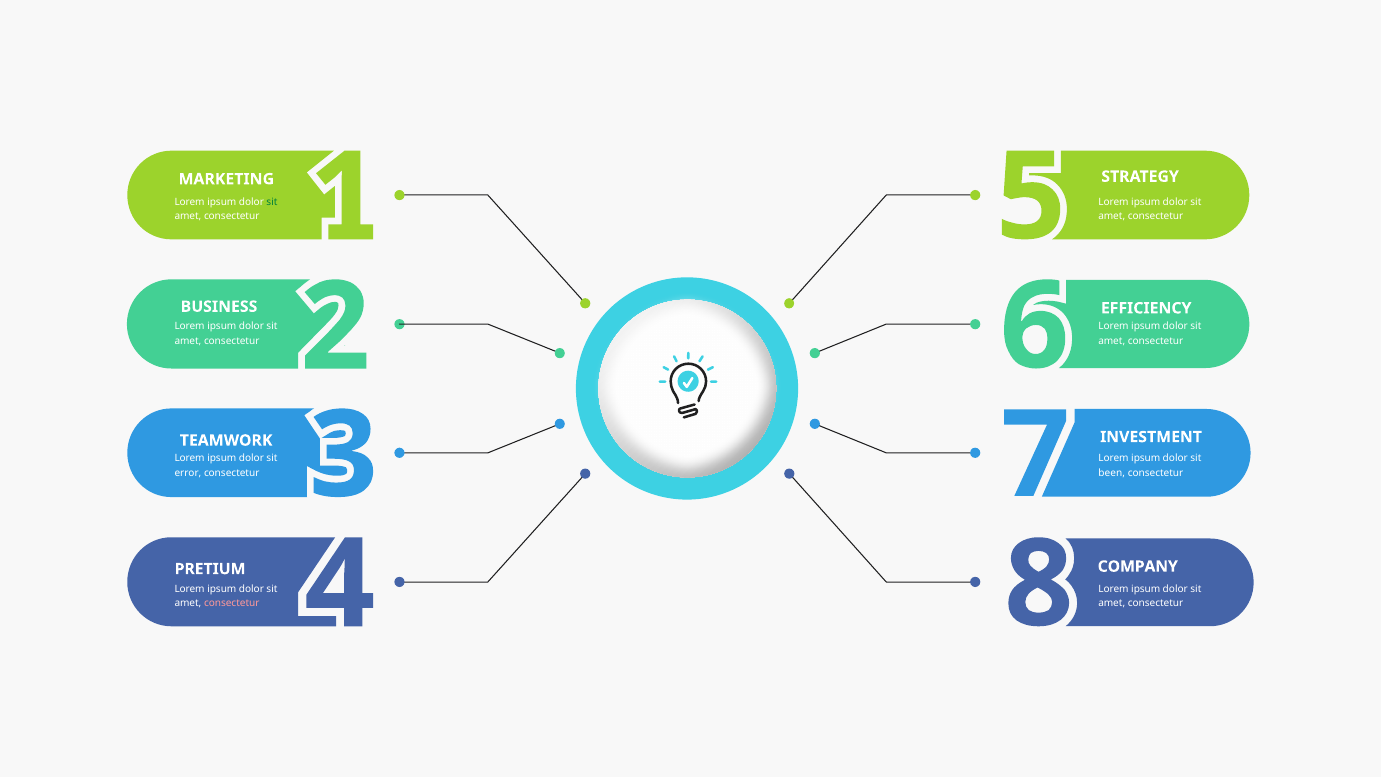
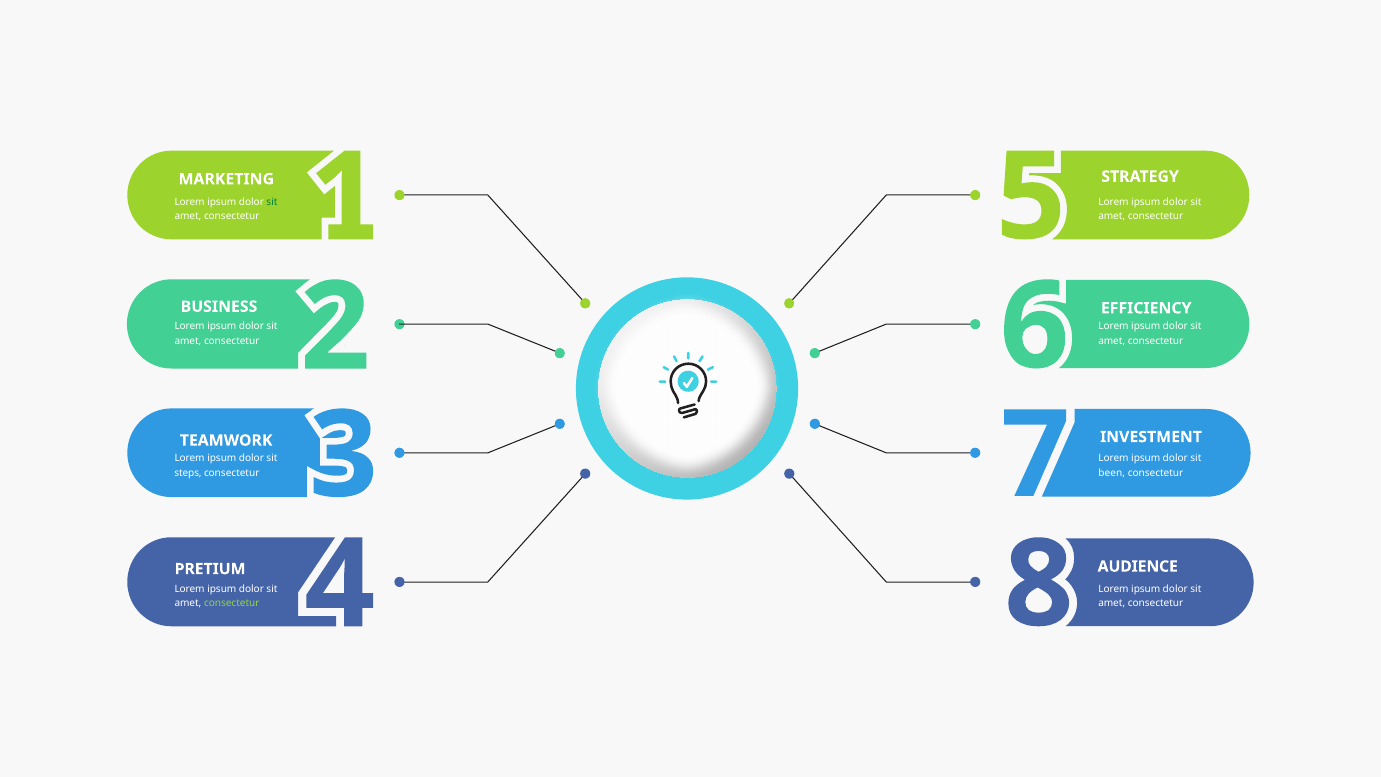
error: error -> steps (188, 473)
COMPANY: COMPANY -> AUDIENCE (1138, 566)
consectetur colour: pink -> light green (232, 604)
